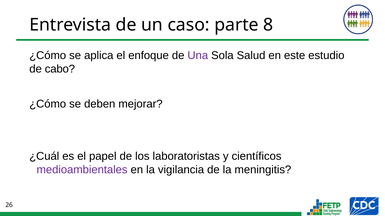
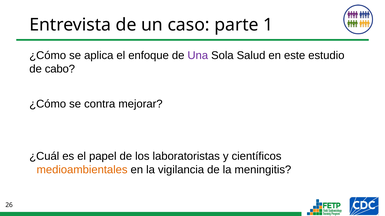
8: 8 -> 1 (268, 25)
deben: deben -> contra (100, 104)
medioambientales colour: purple -> orange (82, 170)
